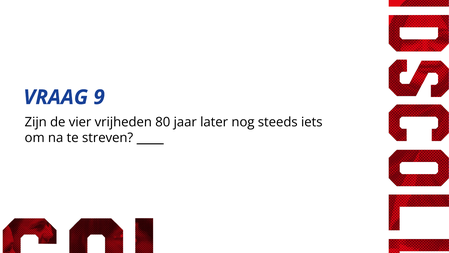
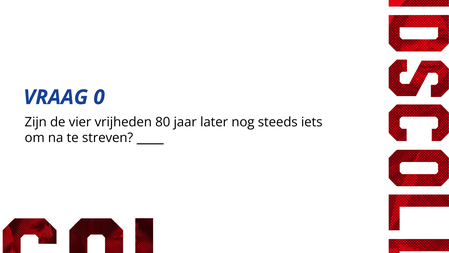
9: 9 -> 0 (99, 97)
